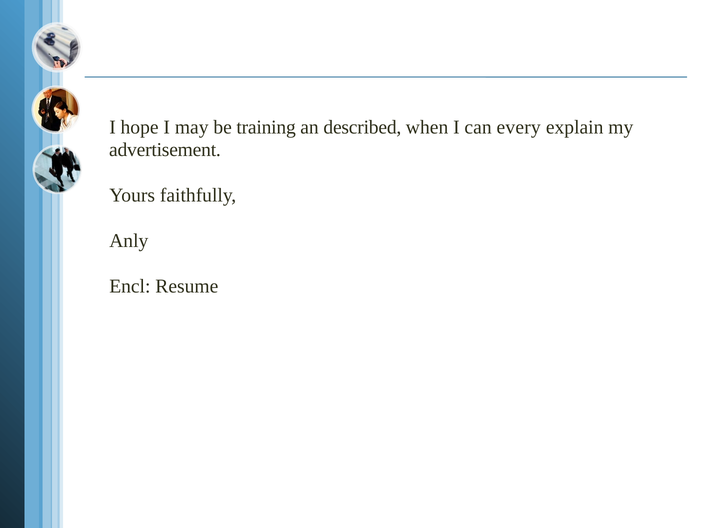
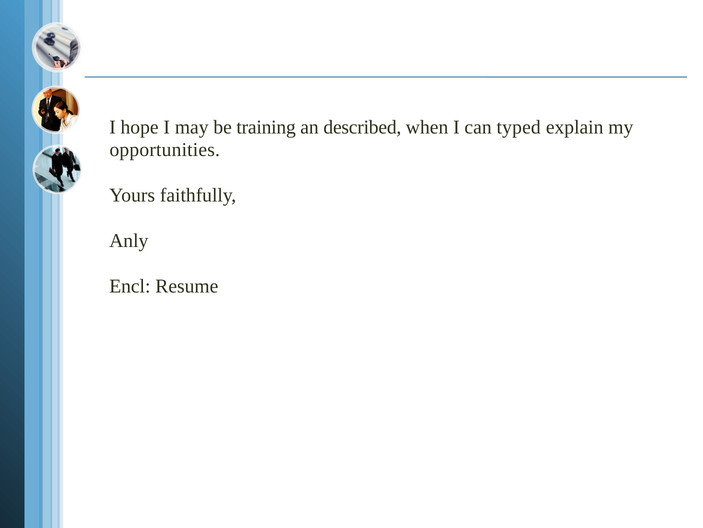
every: every -> typed (519, 127)
advertisement: advertisement -> opportunities (165, 150)
